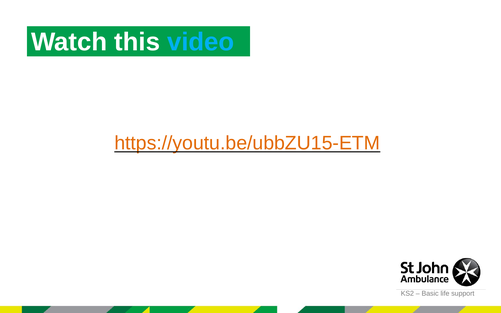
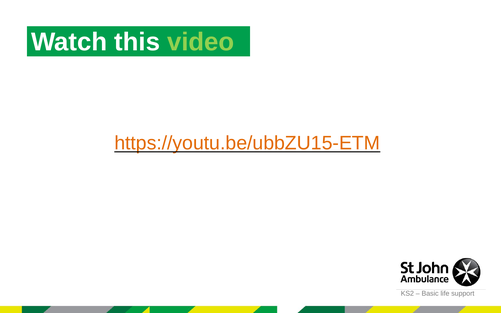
video colour: light blue -> light green (201, 42)
